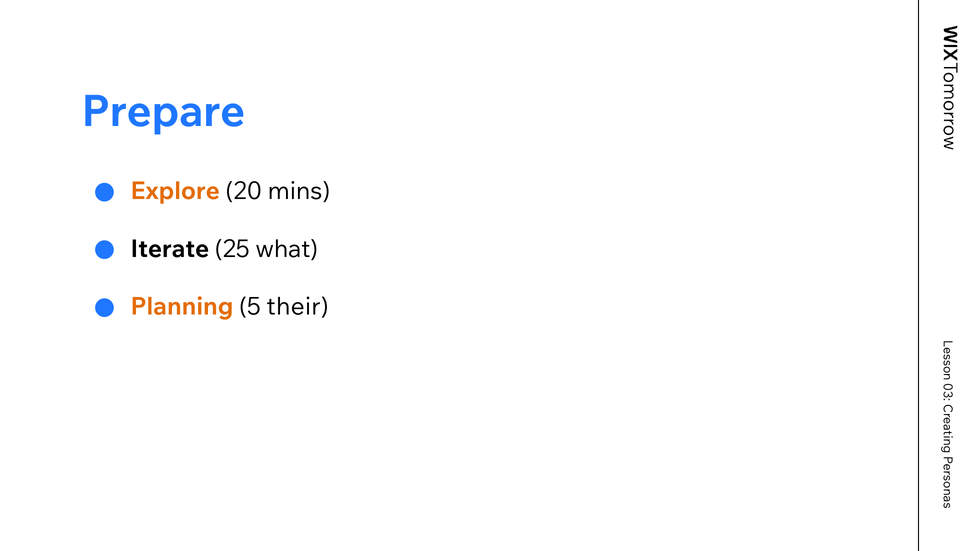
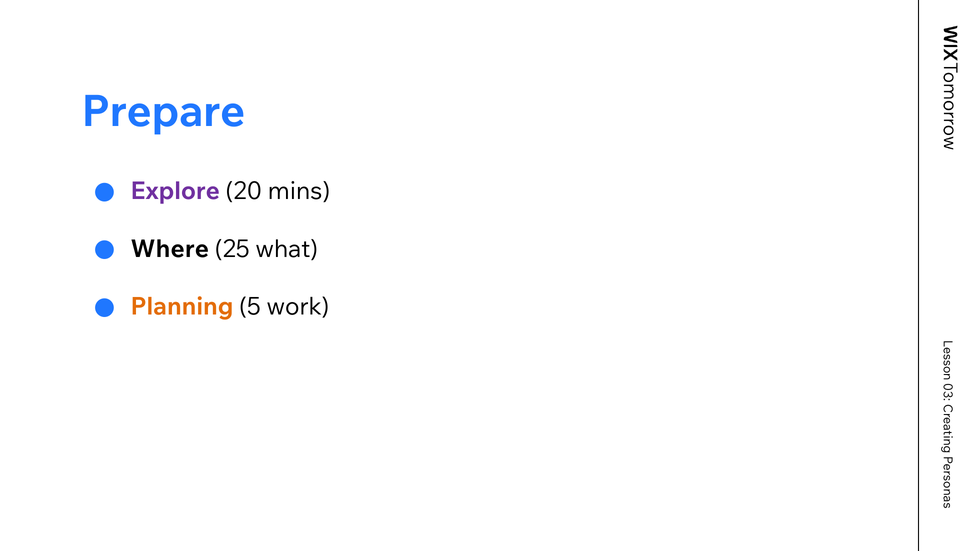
Explore colour: orange -> purple (175, 191)
Iterate: Iterate -> Where (170, 249)
their: their -> work (298, 307)
